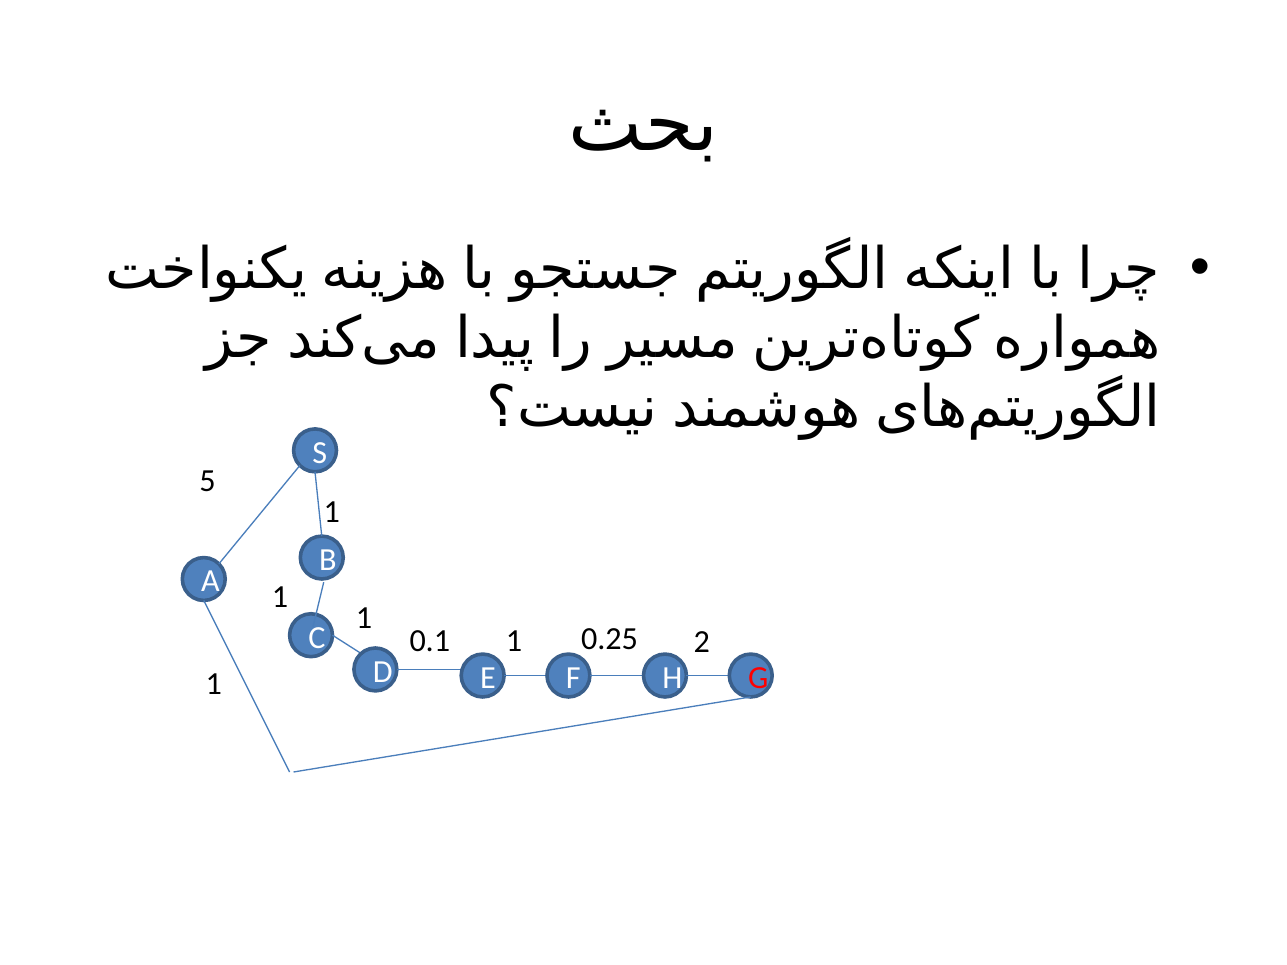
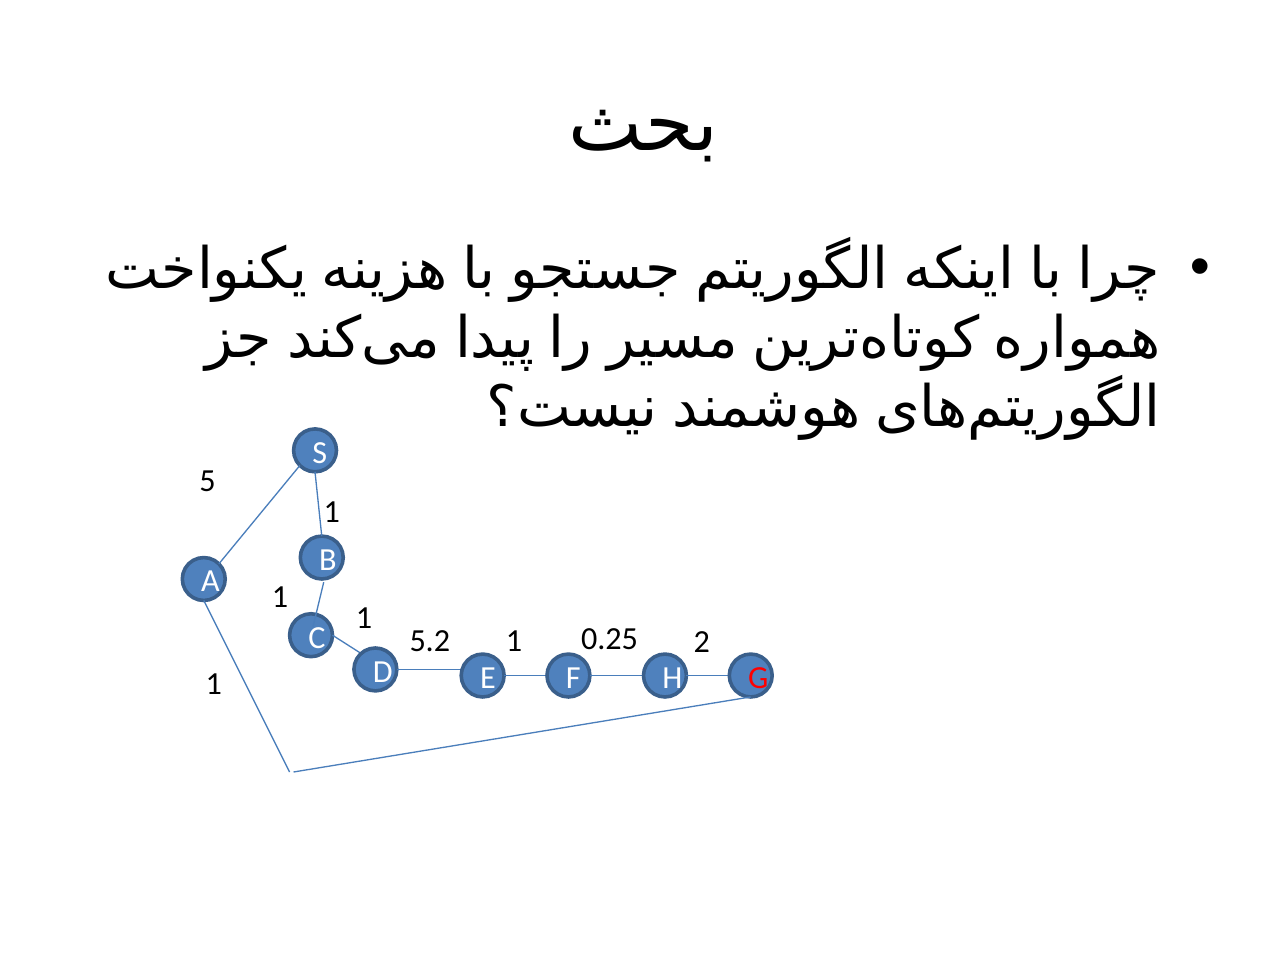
0.1: 0.1 -> 5.2 (430, 641)
